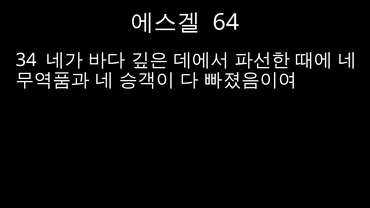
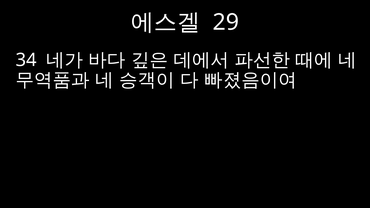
64: 64 -> 29 (226, 22)
